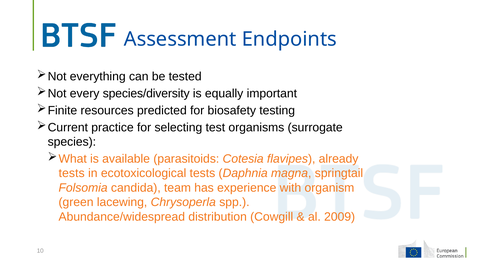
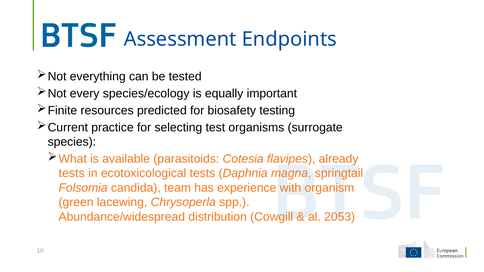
species/diversity: species/diversity -> species/ecology (146, 94)
2009: 2009 -> 2053 (340, 217)
